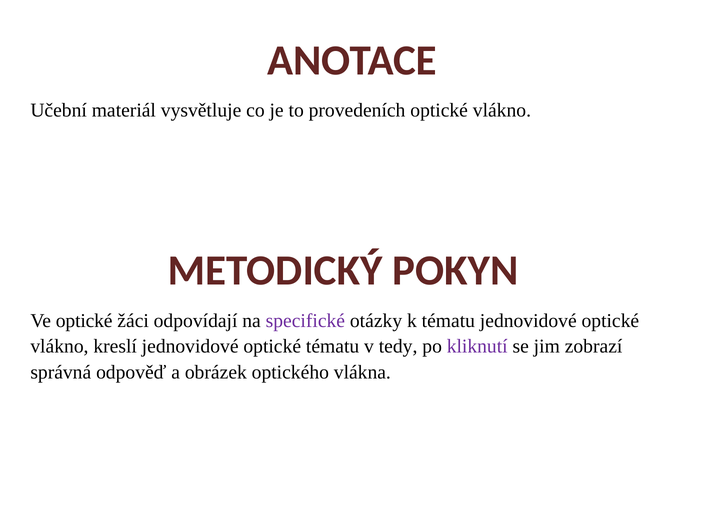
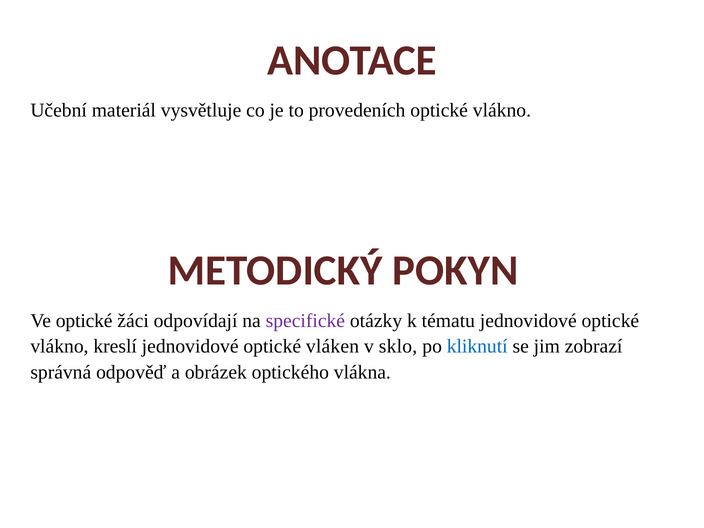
optické tématu: tématu -> vláken (333, 347)
tedy: tedy -> sklo (398, 347)
kliknutí colour: purple -> blue (477, 347)
